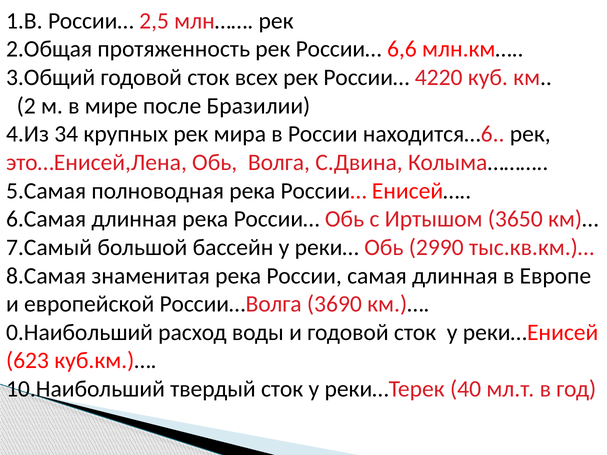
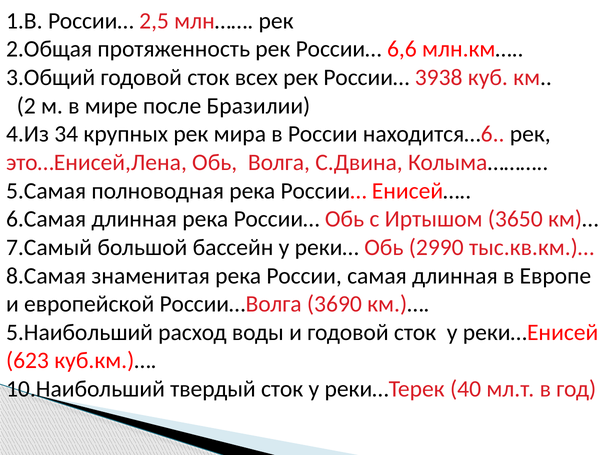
4220: 4220 -> 3938 (439, 77)
0.Наибольший: 0.Наибольший -> 5.Наибольший (80, 333)
